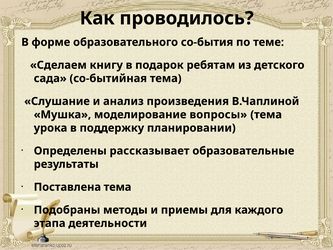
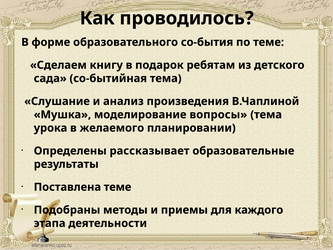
поддержку: поддержку -> желаемого (112, 128)
Поставлена тема: тема -> теме (118, 187)
